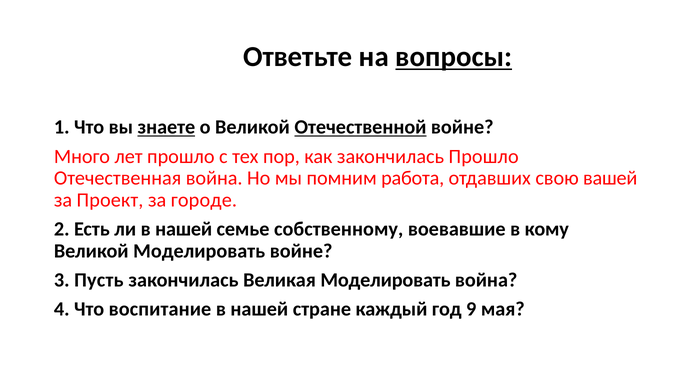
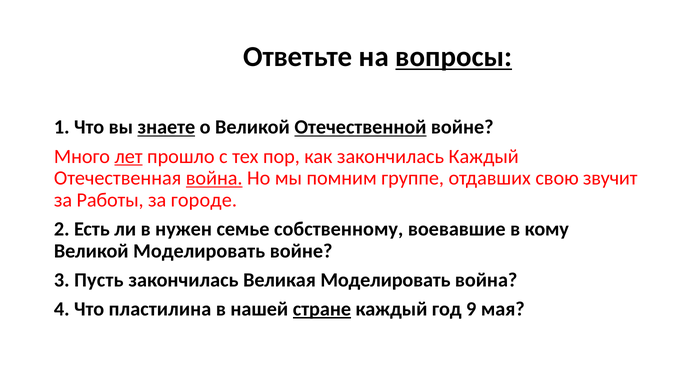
лет underline: none -> present (129, 156)
закончилась Прошло: Прошло -> Каждый (484, 156)
война underline: none -> present (214, 178)
работа: работа -> группе (413, 178)
вашей: вашей -> звучит (610, 178)
Проект: Проект -> Работы (110, 200)
ли в нашей: нашей -> нужен (184, 229)
воспитание: воспитание -> пластилина (160, 309)
стране underline: none -> present (322, 309)
